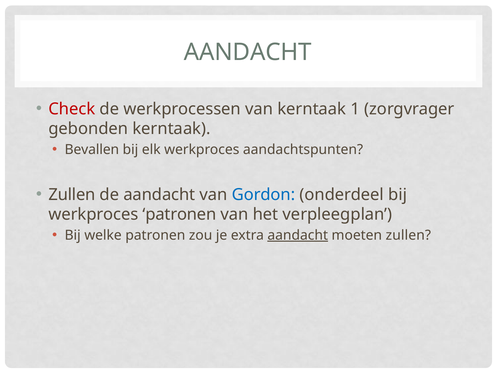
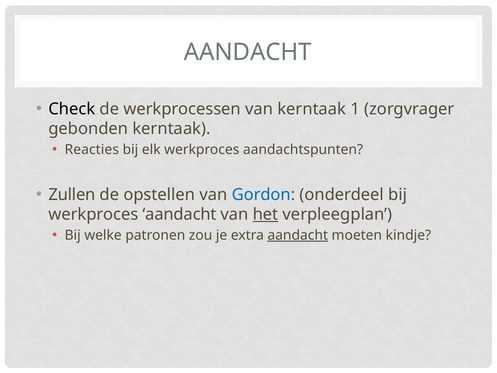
Check colour: red -> black (72, 109)
Bevallen: Bevallen -> Reacties (92, 150)
de aandacht: aandacht -> opstellen (159, 194)
werkproces patronen: patronen -> aandacht (180, 214)
het underline: none -> present (266, 214)
moeten zullen: zullen -> kindje (408, 235)
